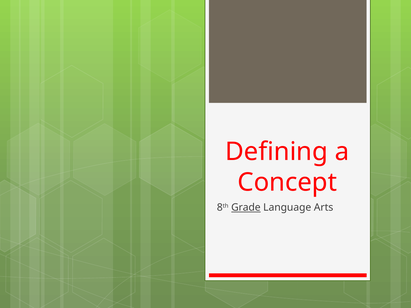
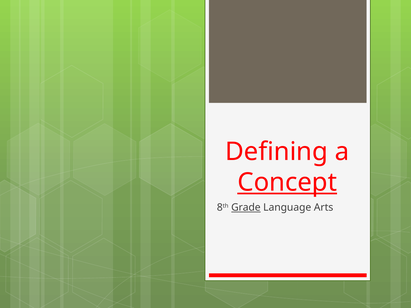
Concept underline: none -> present (287, 183)
